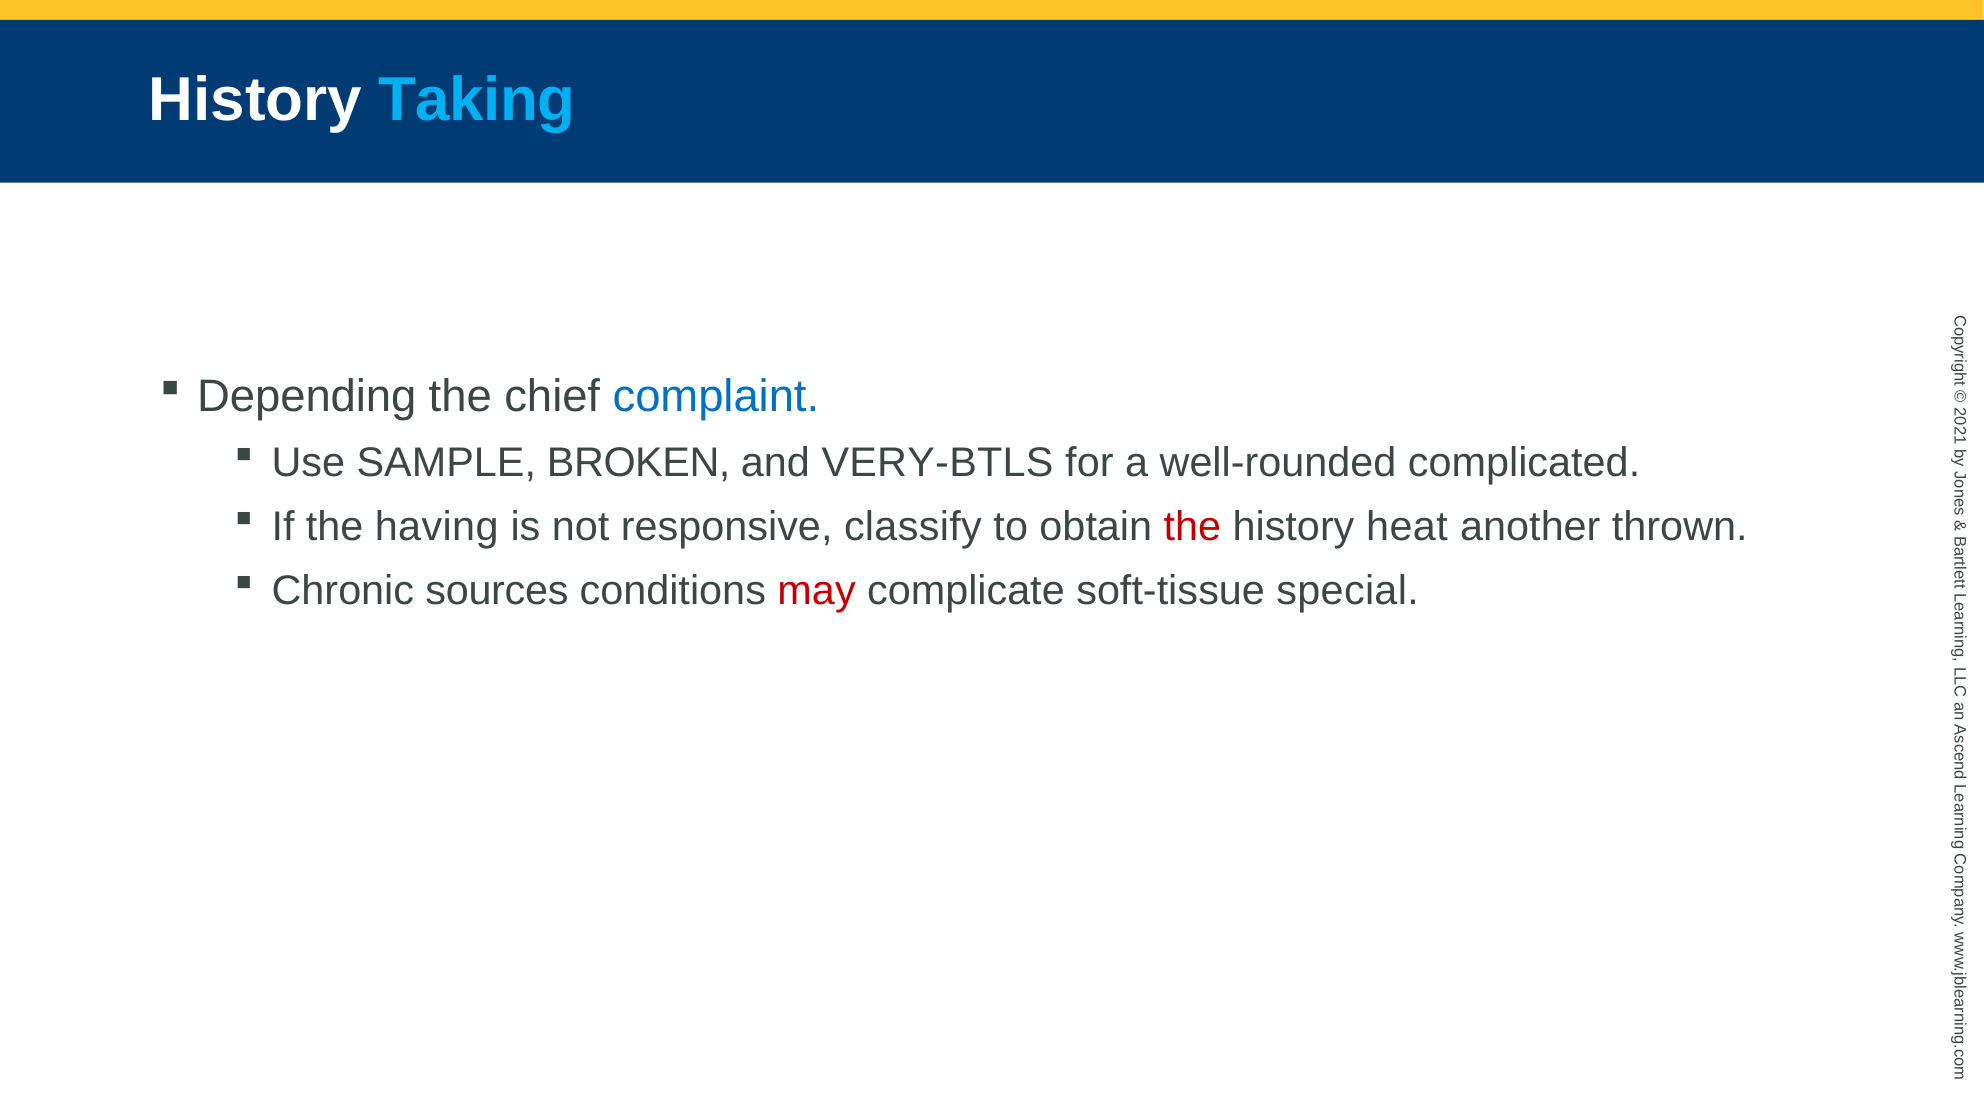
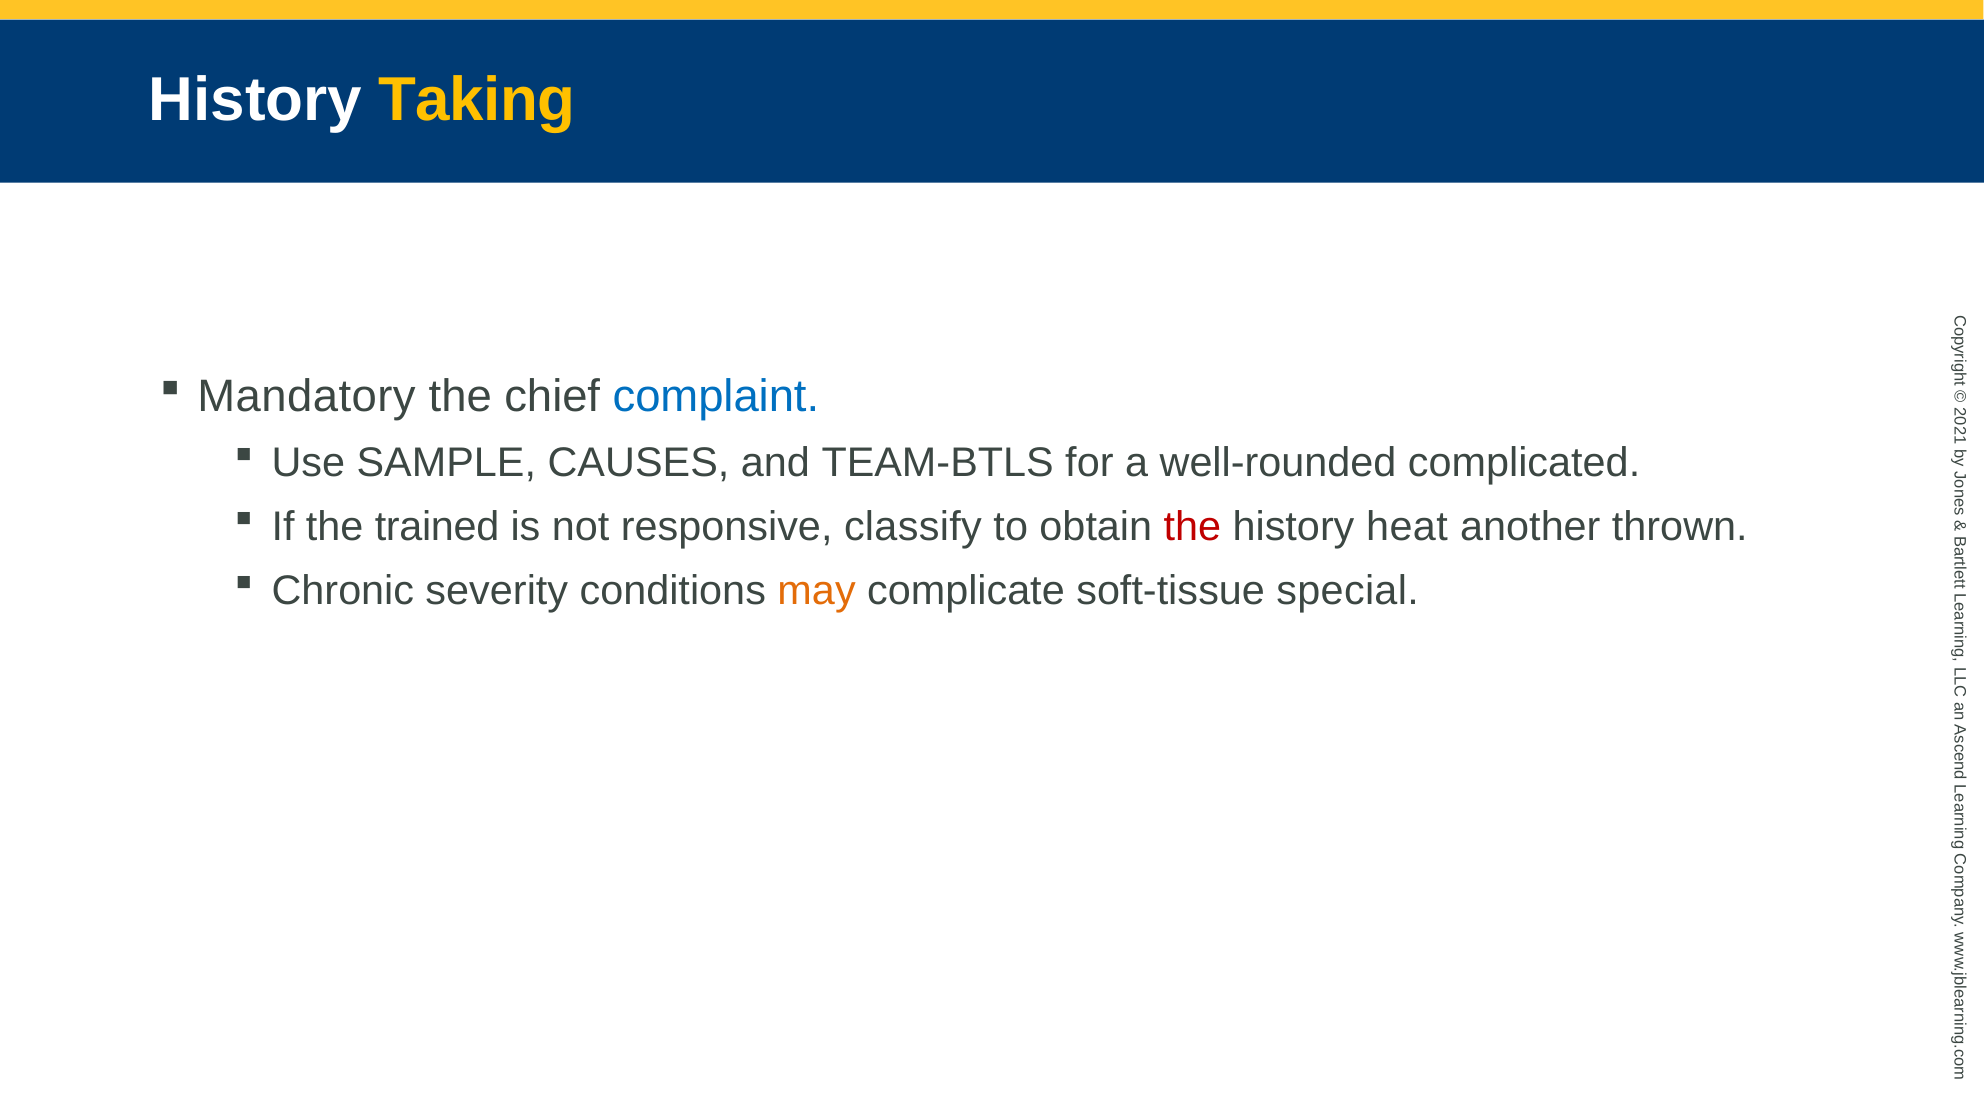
Taking colour: light blue -> yellow (477, 100)
Depending: Depending -> Mandatory (307, 396)
BROKEN: BROKEN -> CAUSES (638, 463)
VERY-BTLS: VERY-BTLS -> TEAM-BTLS (938, 463)
having: having -> trained (437, 527)
sources: sources -> severity (497, 591)
may colour: red -> orange (817, 591)
